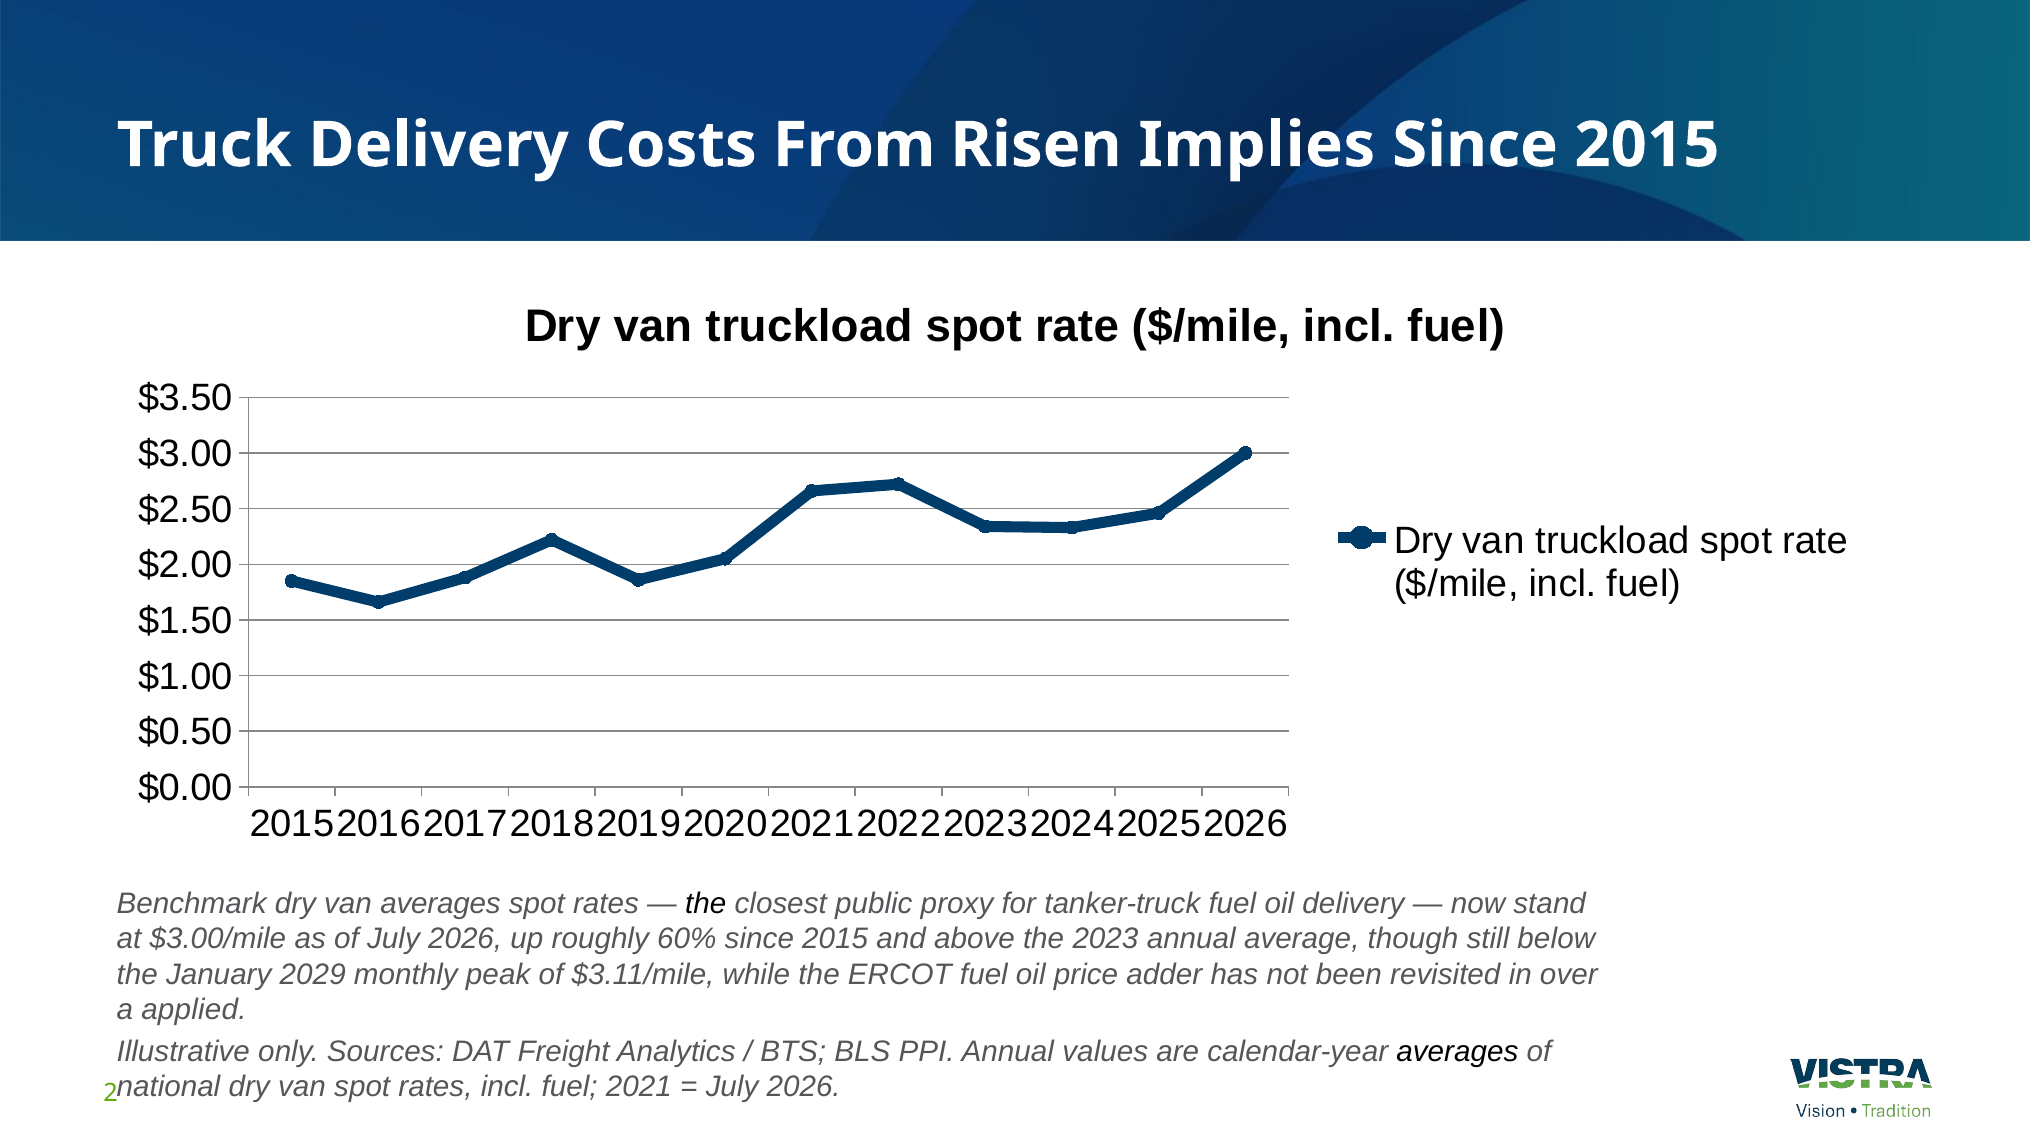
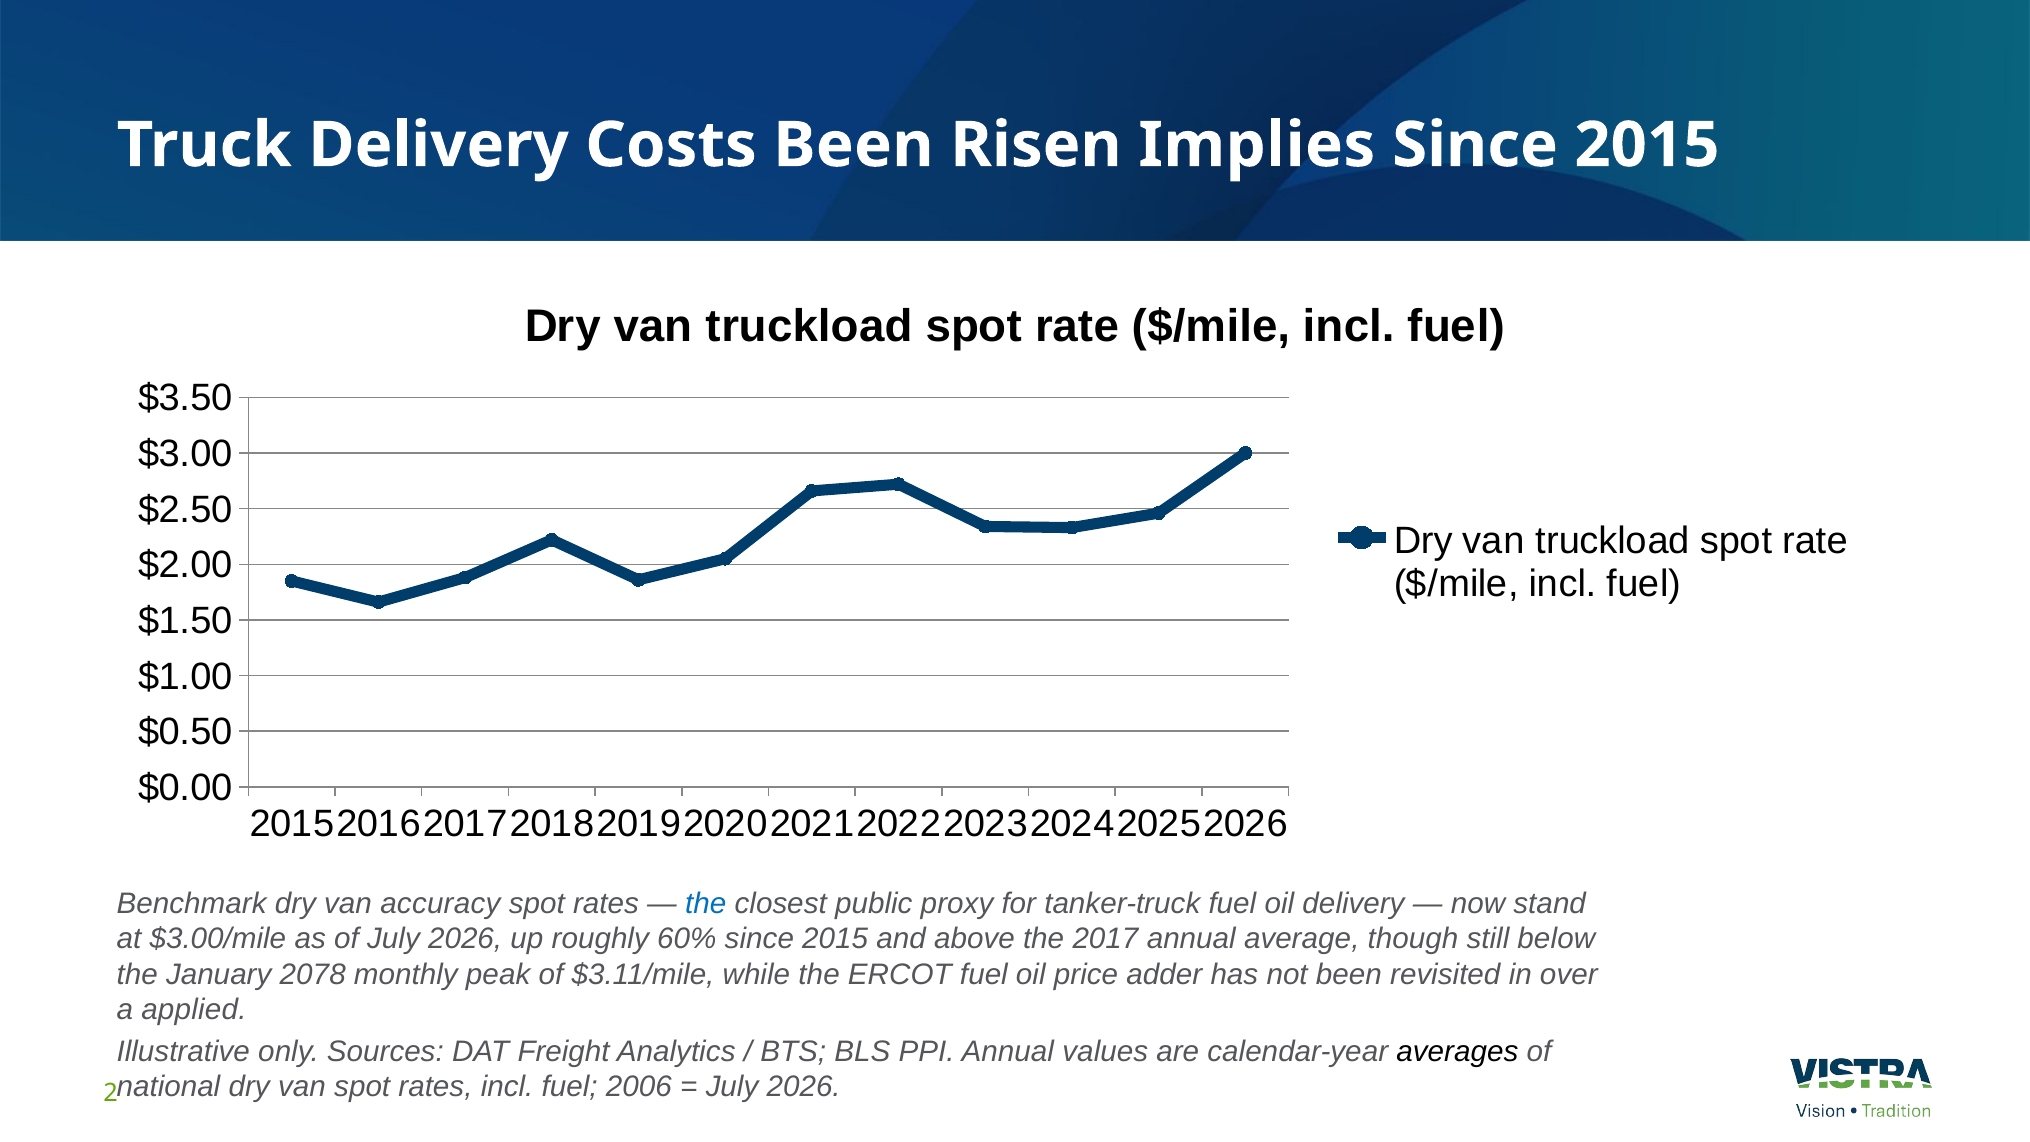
Costs From: From -> Been (853, 145)
van averages: averages -> accuracy (440, 903)
the colour: black -> blue (706, 903)
2023: 2023 -> 2017 (1105, 939)
2029: 2029 -> 2078 (313, 975)
2021: 2021 -> 2006 (639, 1087)
